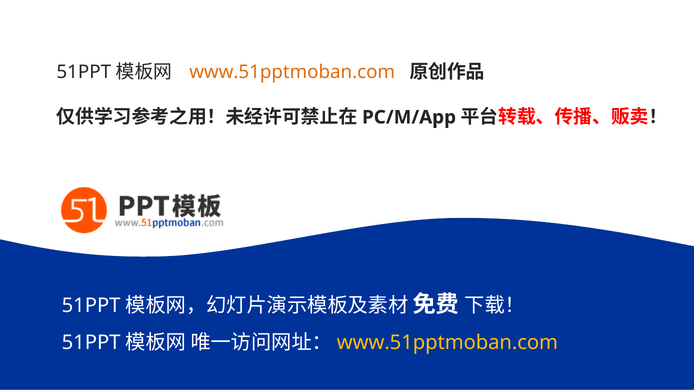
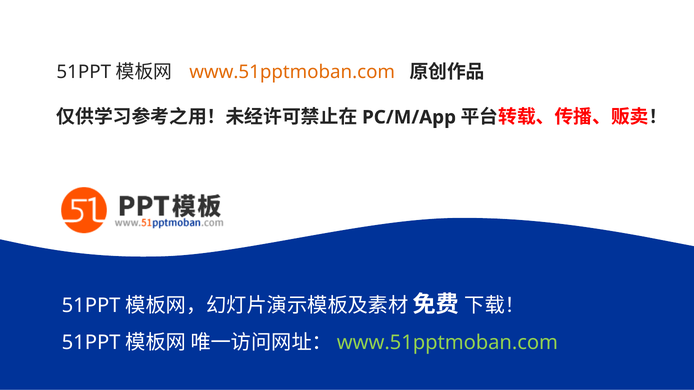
www.51pptmoban.com colour: yellow -> light green (447, 343)
